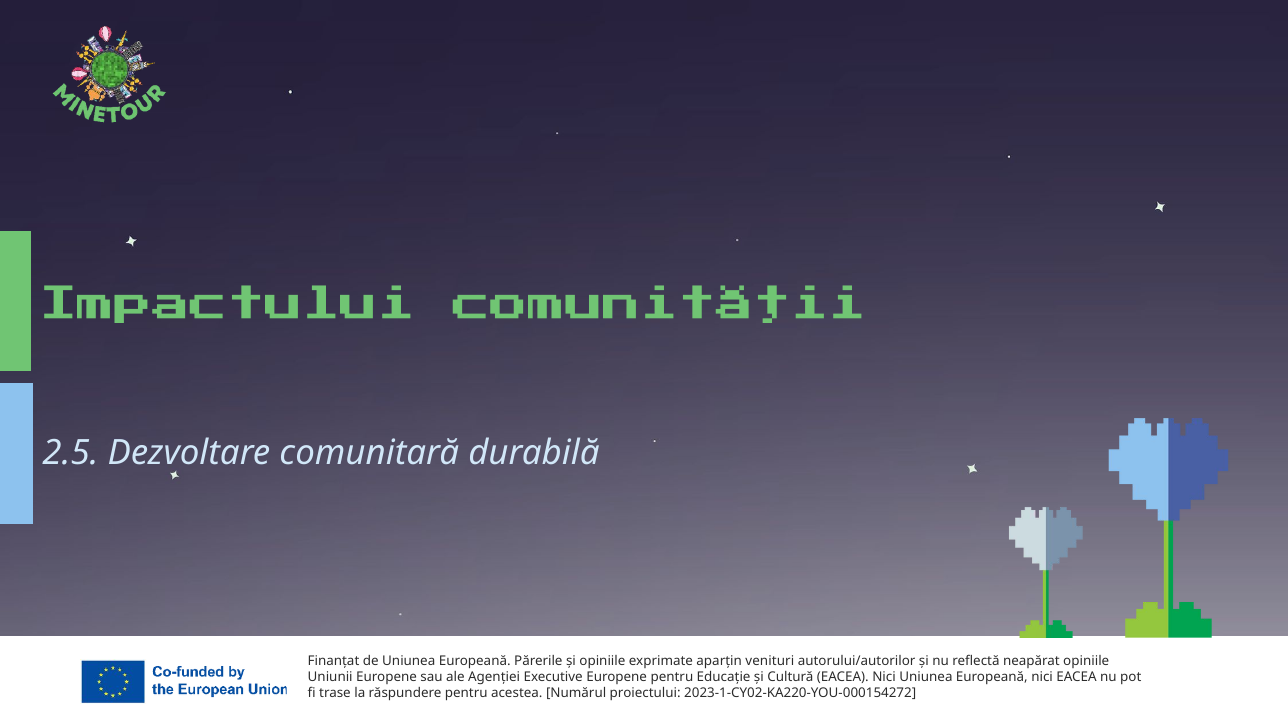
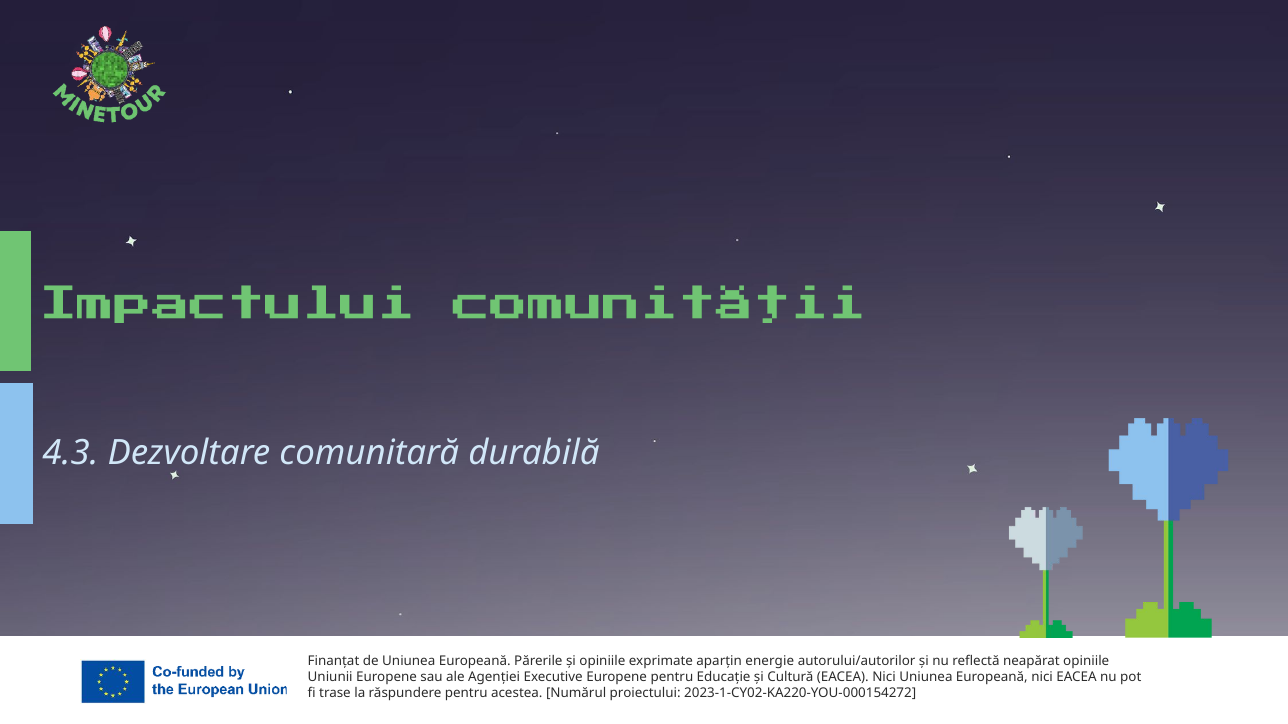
2.5: 2.5 -> 4.3 (71, 453)
venituri: venituri -> energie (770, 661)
